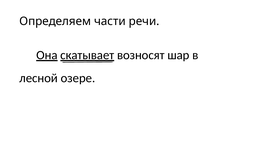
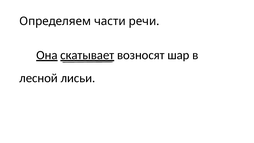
озере: озере -> лисьи (78, 78)
